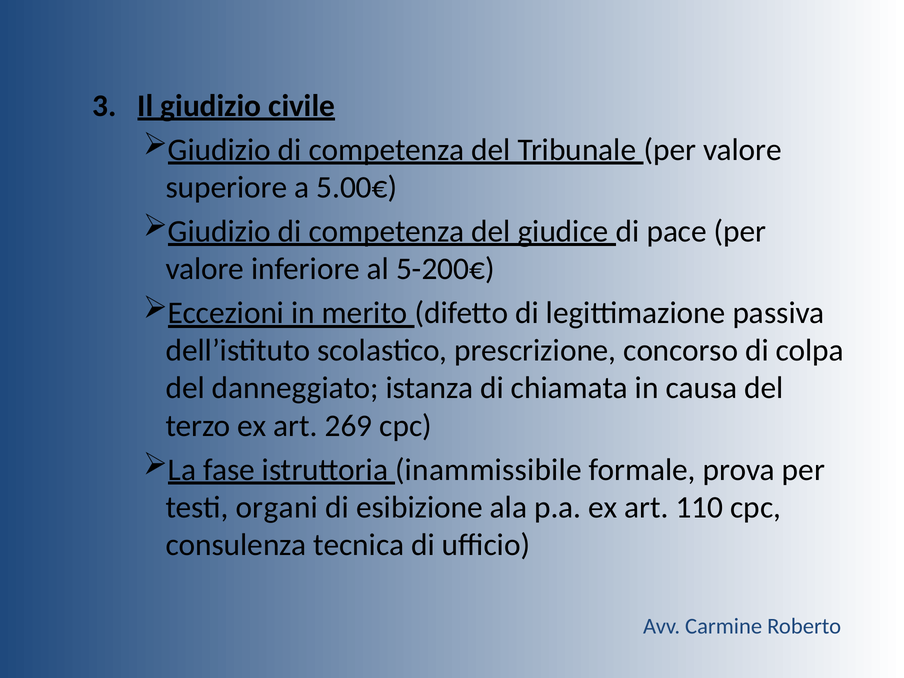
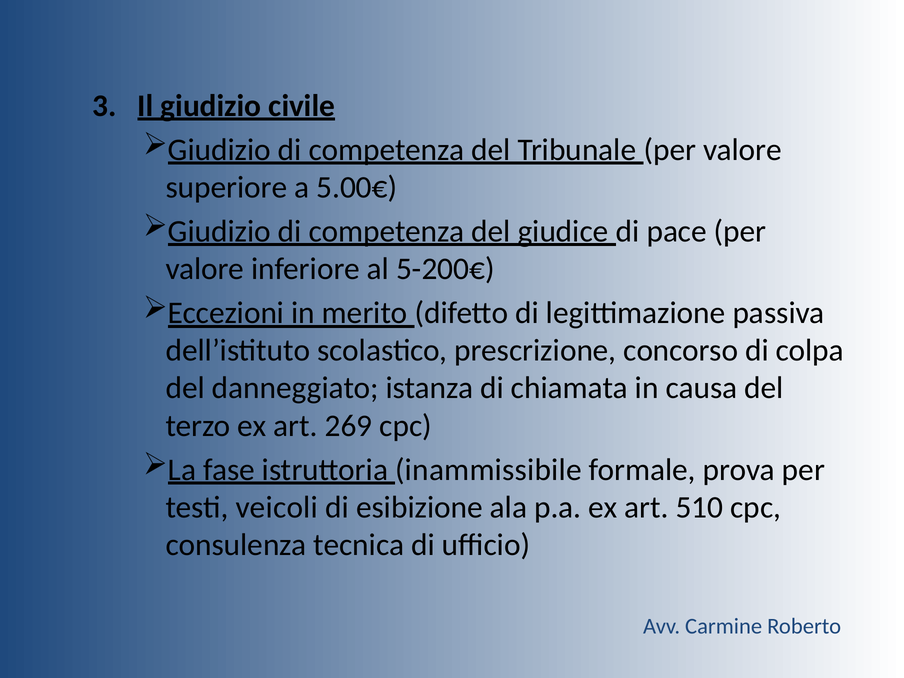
organi: organi -> veicoli (277, 507)
110: 110 -> 510 (699, 507)
